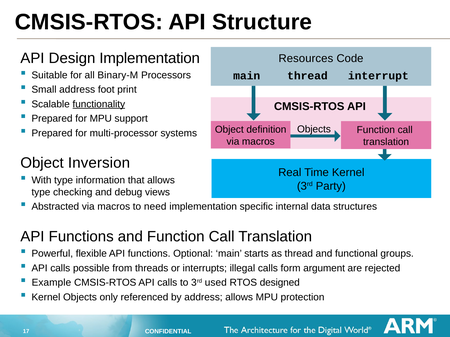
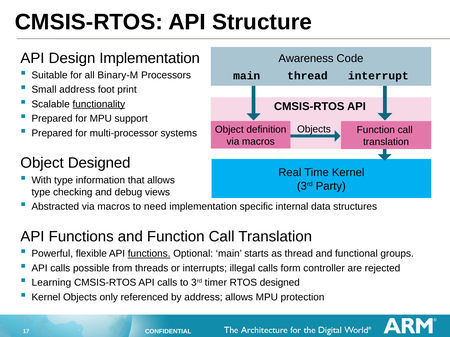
Resources: Resources -> Awareness (306, 59)
Object Inversion: Inversion -> Designed (99, 163)
functions underline: none -> present (149, 254)
argument: argument -> controller (324, 269)
Example: Example -> Learning (51, 283)
used: used -> timer (216, 283)
